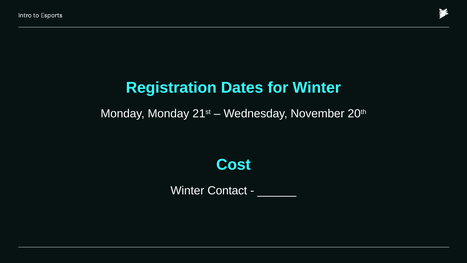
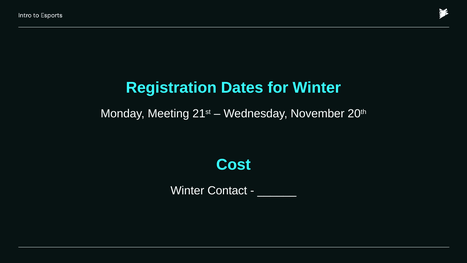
Monday Monday: Monday -> Meeting (168, 114)
